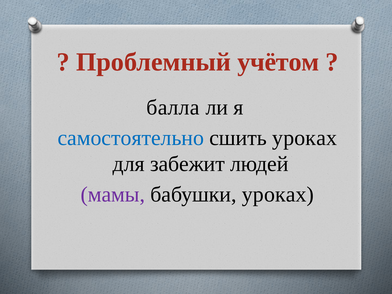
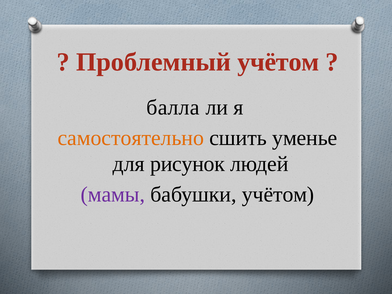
самостоятельно colour: blue -> orange (131, 138)
сшить уроках: уроках -> уменье (305, 138)
забежит: забежит -> рисунок (188, 164)
бабушки уроках: уроках -> учётом (278, 194)
